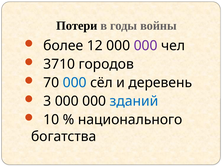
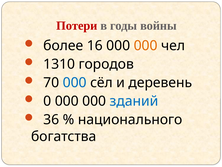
Потери colour: black -> red (77, 26)
12: 12 -> 16 (95, 46)
000 colour: purple -> orange (146, 46)
3710: 3710 -> 1310 (59, 64)
3: 3 -> 0 (47, 101)
10: 10 -> 36 (51, 119)
